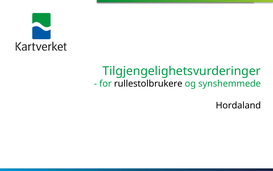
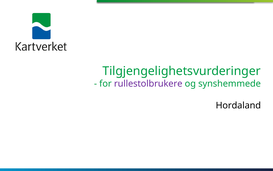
rullestolbrukere colour: black -> purple (148, 83)
